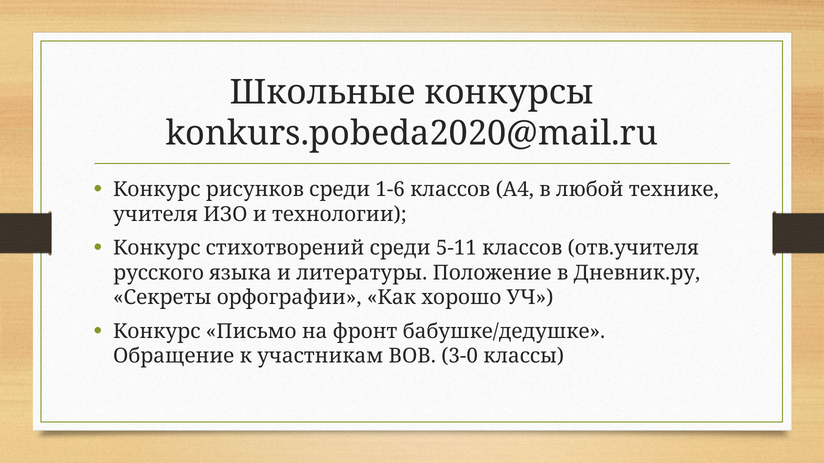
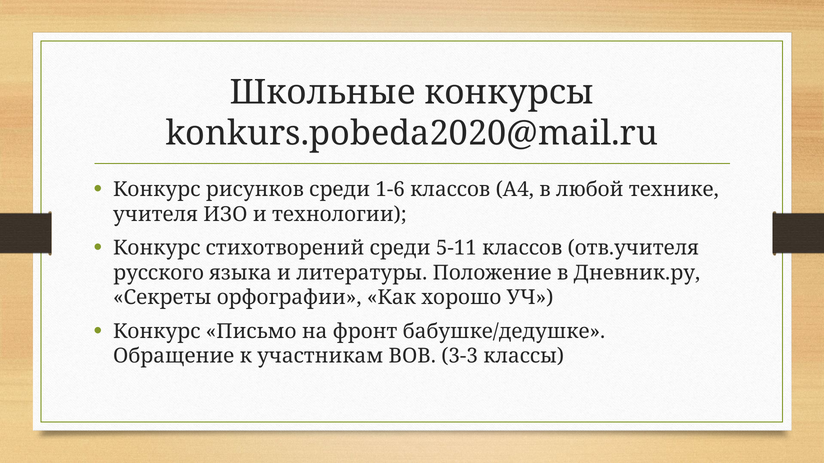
3-0: 3-0 -> 3-3 (460, 357)
